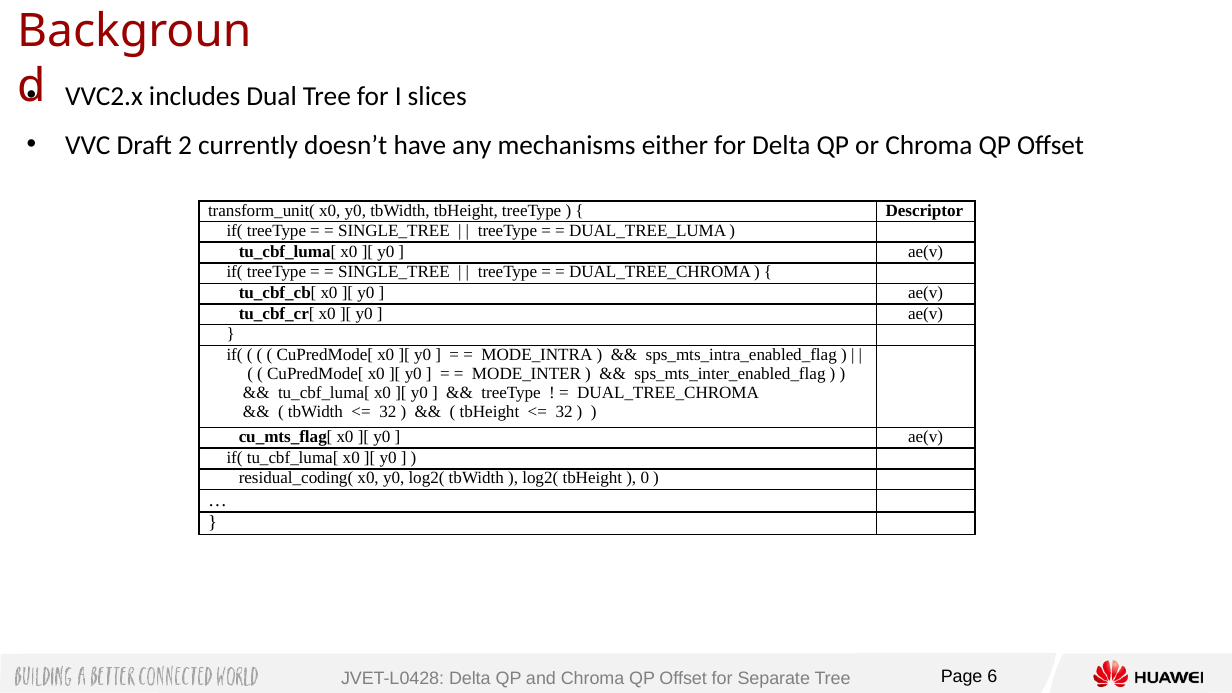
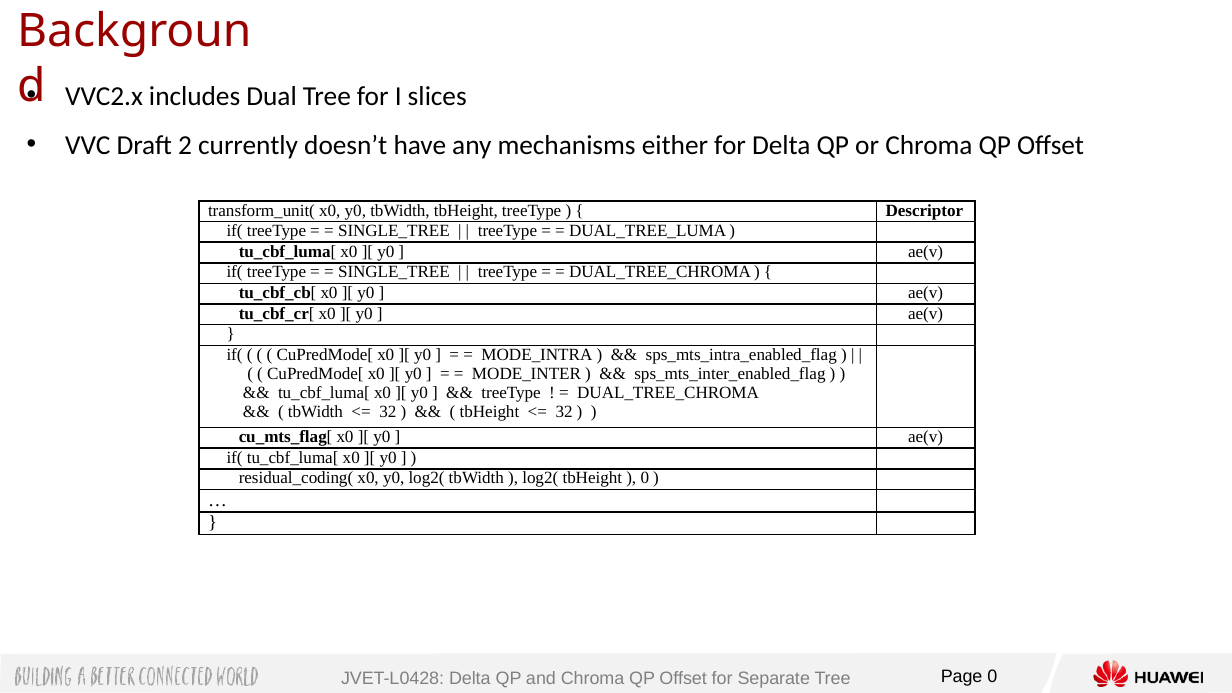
6: 6 -> 0 (992, 677)
